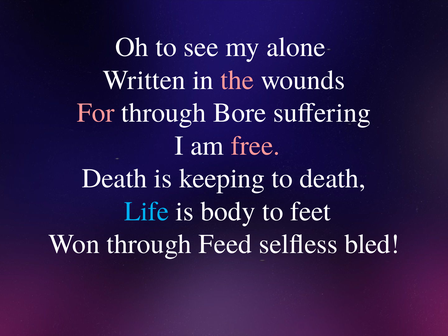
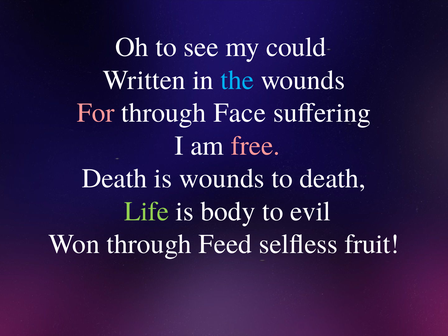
alone: alone -> could (296, 47)
the colour: pink -> light blue (237, 80)
Bore: Bore -> Face (240, 113)
is keeping: keeping -> wounds (222, 178)
Life colour: light blue -> light green (146, 211)
feet: feet -> evil (310, 211)
bled: bled -> fruit (372, 244)
